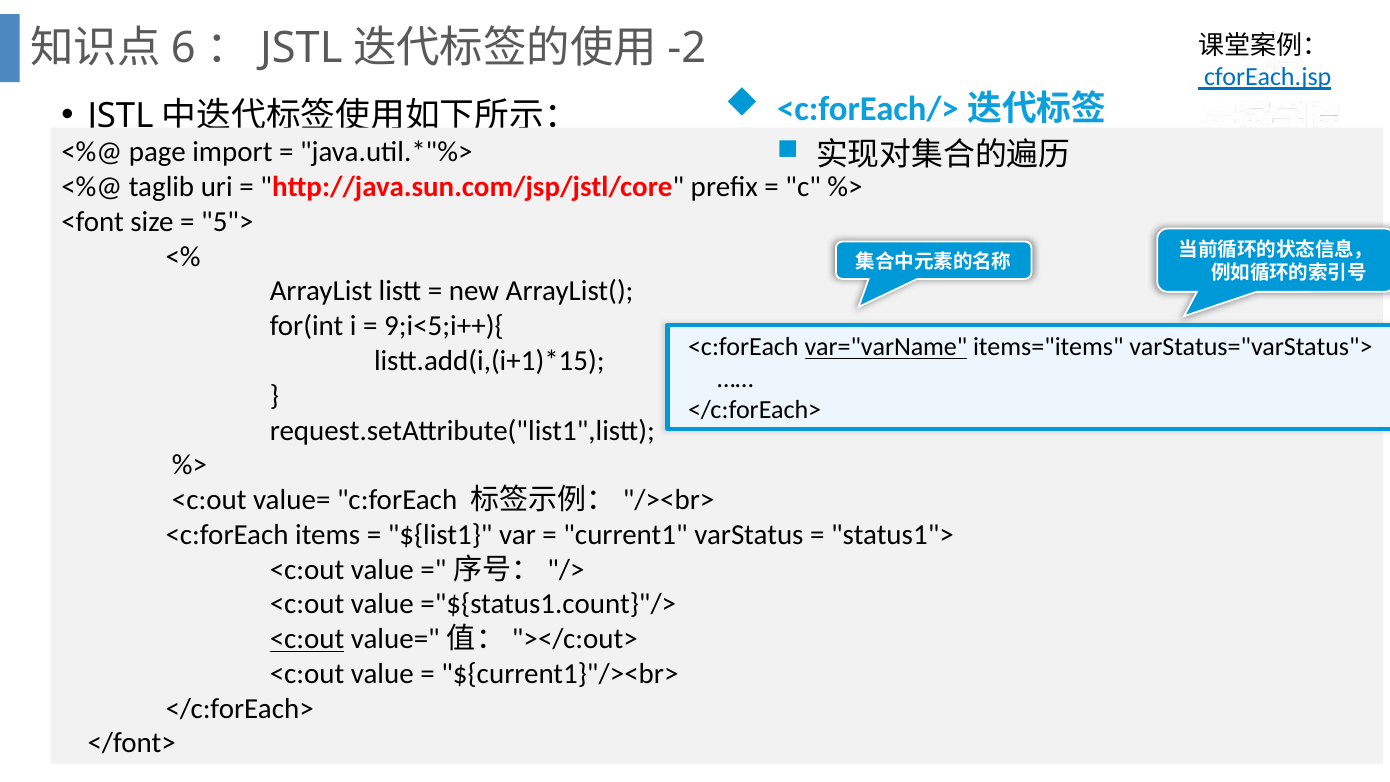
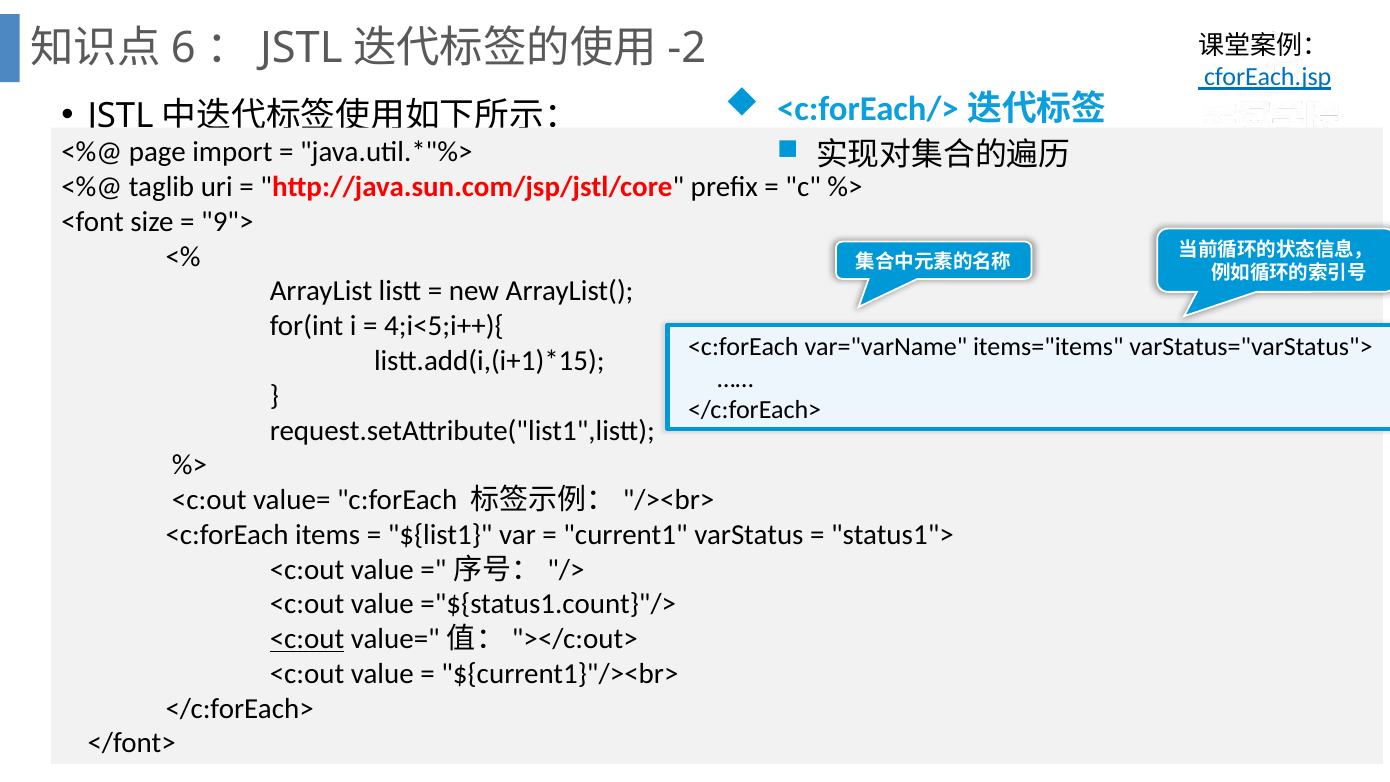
5">: 5"> -> 9"> (227, 222)
9;i<5;i++){: 9;i<5;i++){ -> 4;i<5;i++){ (444, 326)
var="varName underline: present -> none (886, 347)
